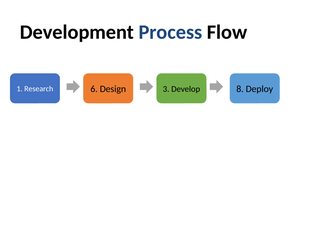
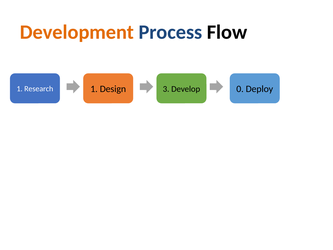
Development colour: black -> orange (77, 32)
Research 6: 6 -> 1 (94, 89)
8: 8 -> 0 (240, 89)
